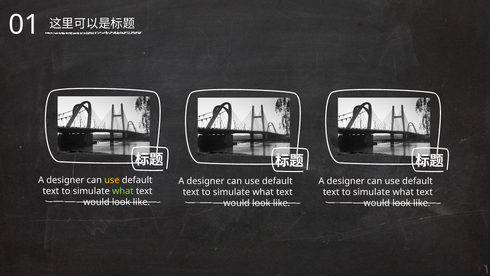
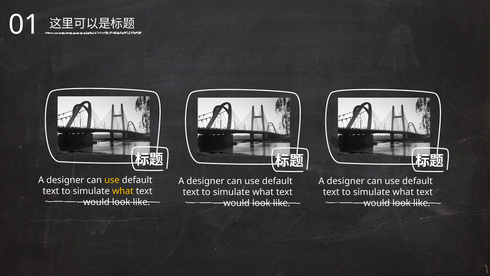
what colour: light green -> yellow (123, 191)
